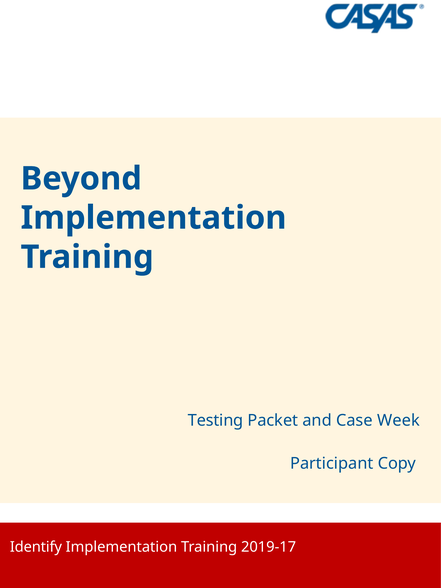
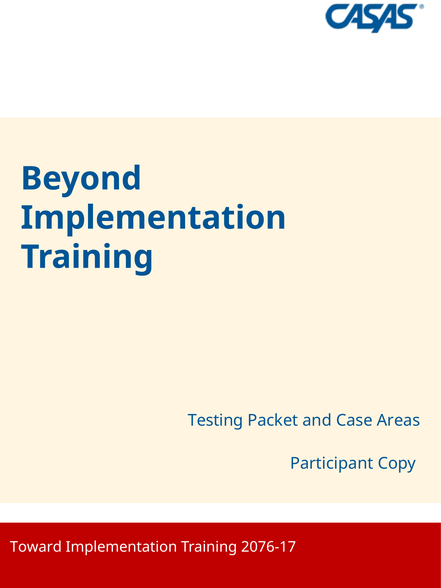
Week: Week -> Areas (399, 420)
Identify: Identify -> Toward (36, 547)
2019-17: 2019-17 -> 2076-17 (269, 547)
